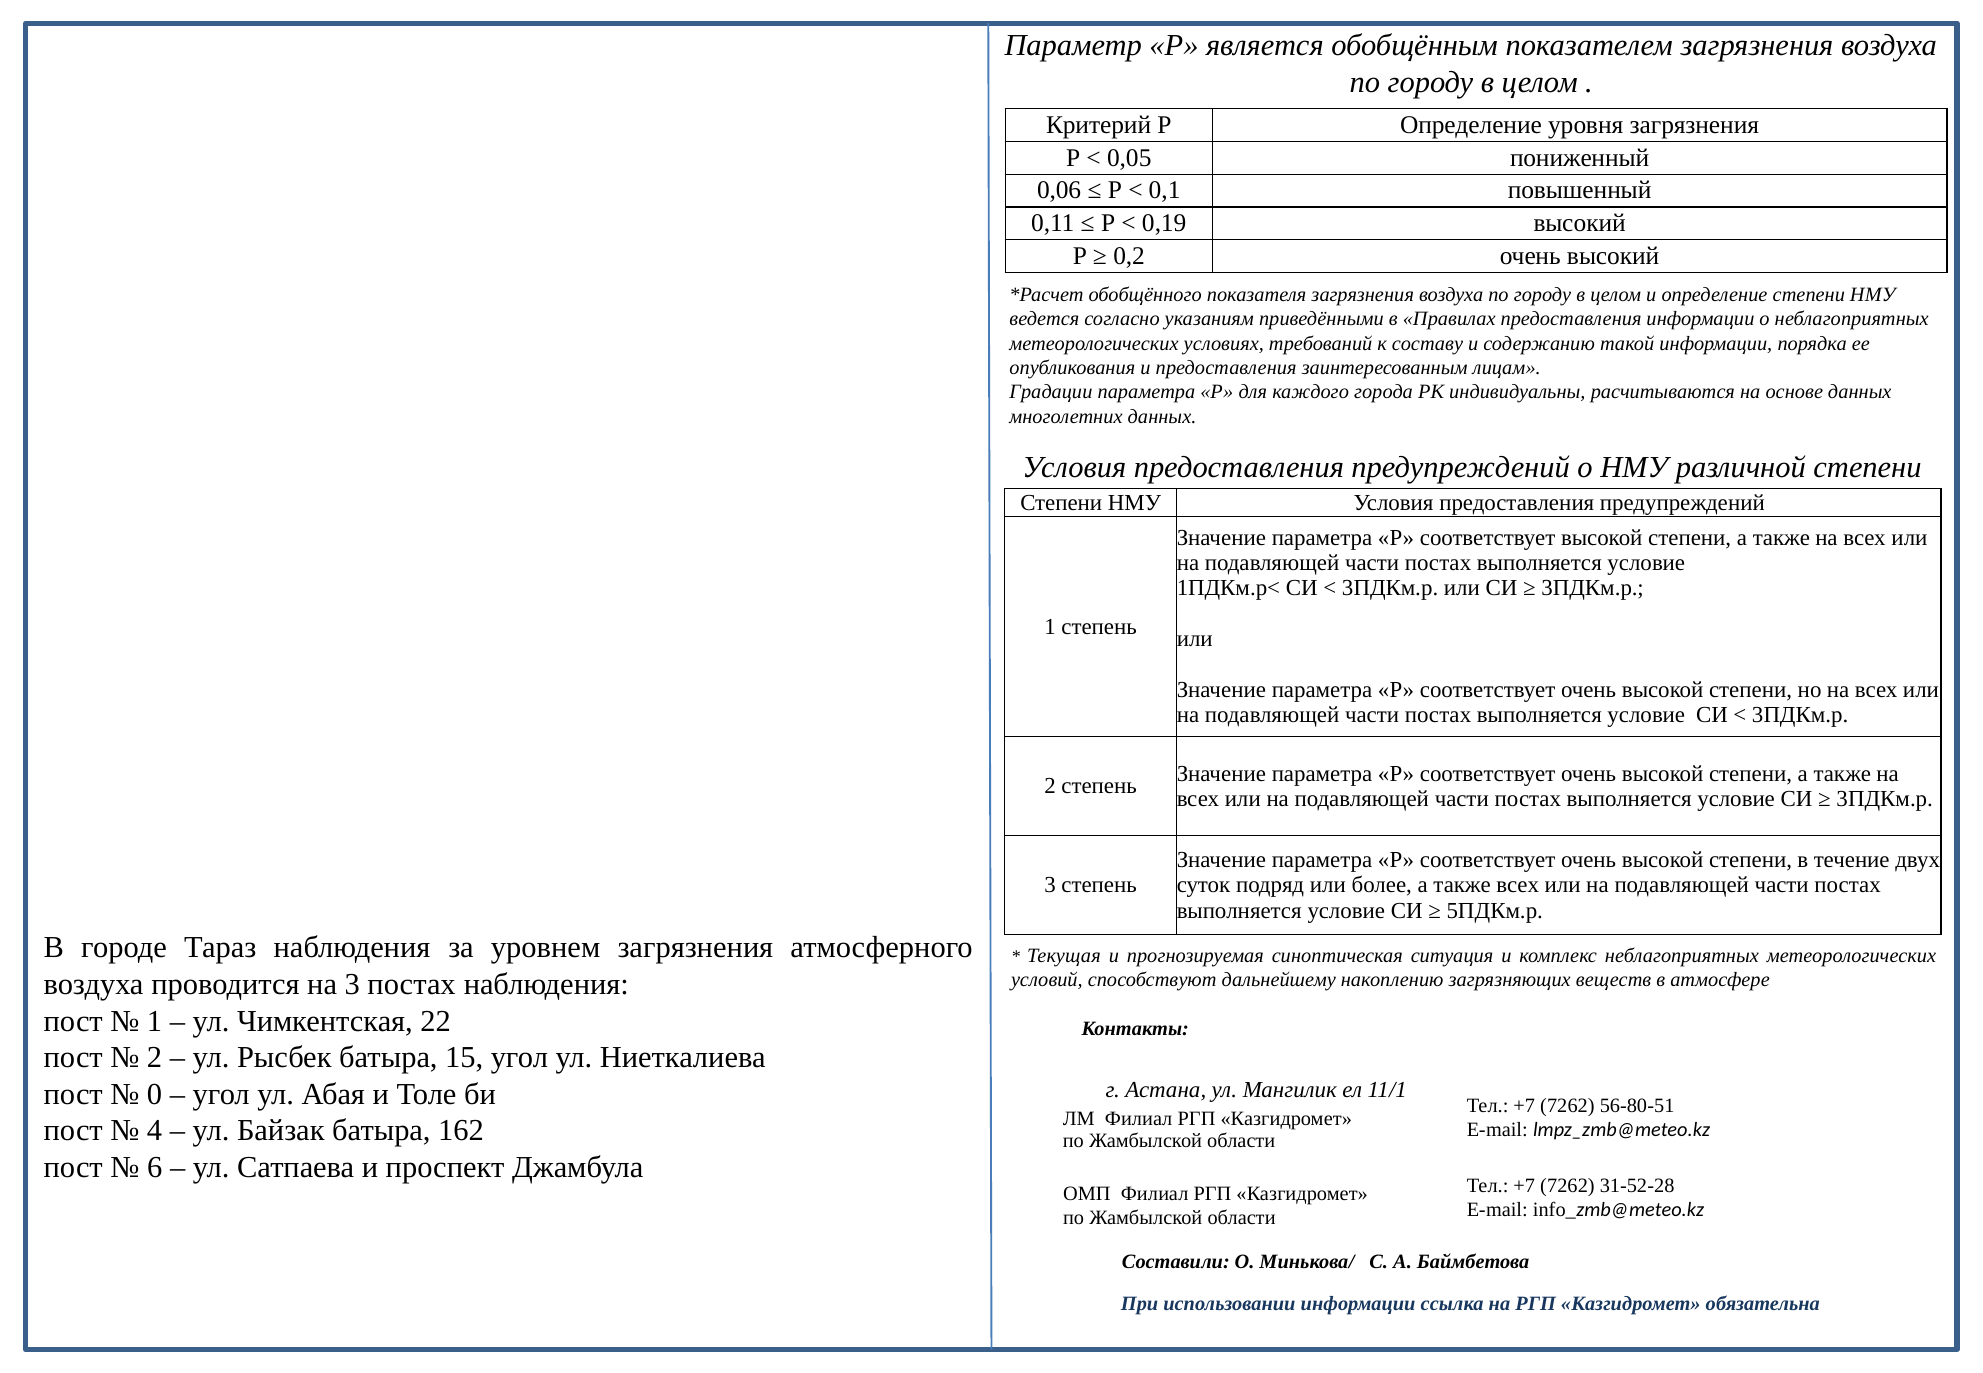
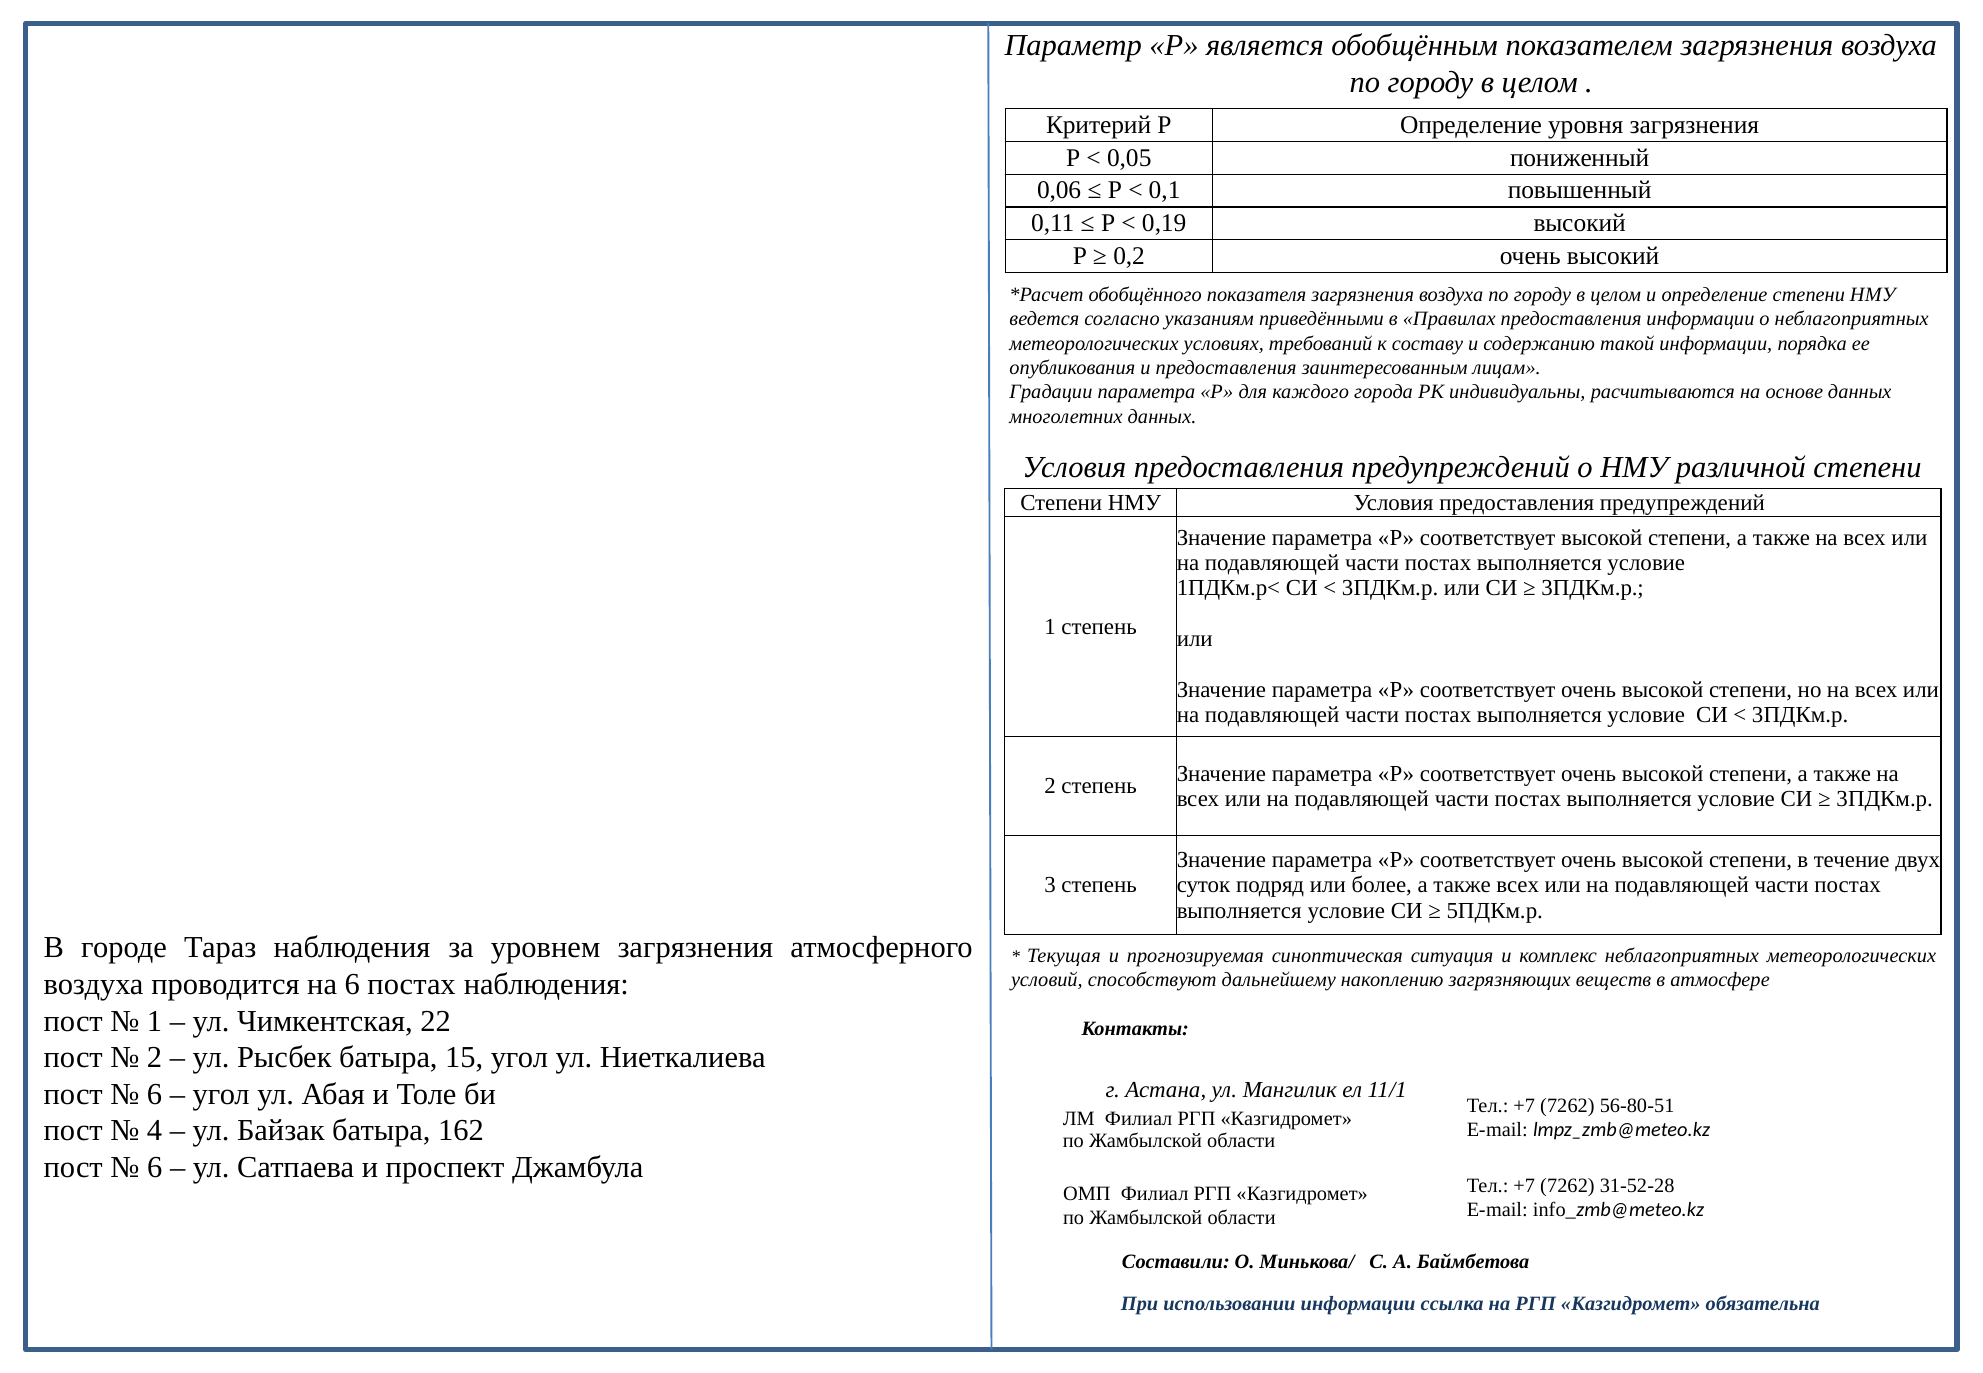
на 3: 3 -> 6 (352, 984)
0: 0 -> 6 (155, 1094)
